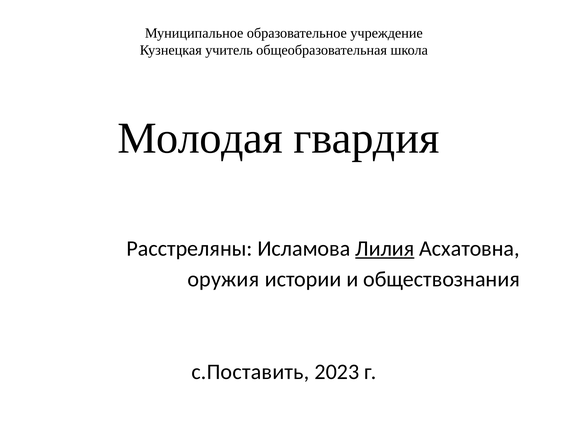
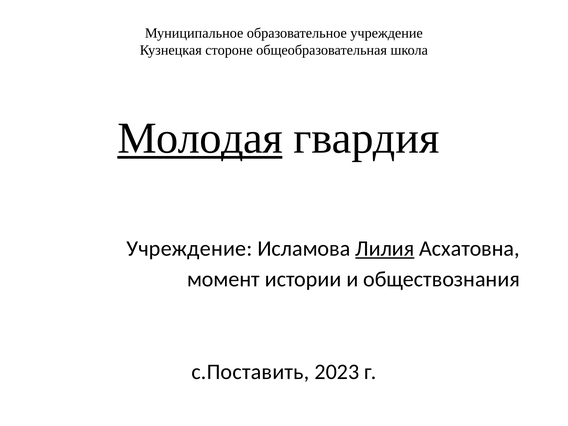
учитель: учитель -> стороне (229, 50)
Молодая underline: none -> present (200, 138)
Расстреляны: Расстреляны -> Учреждение (189, 248)
оружия: оружия -> момент (223, 279)
